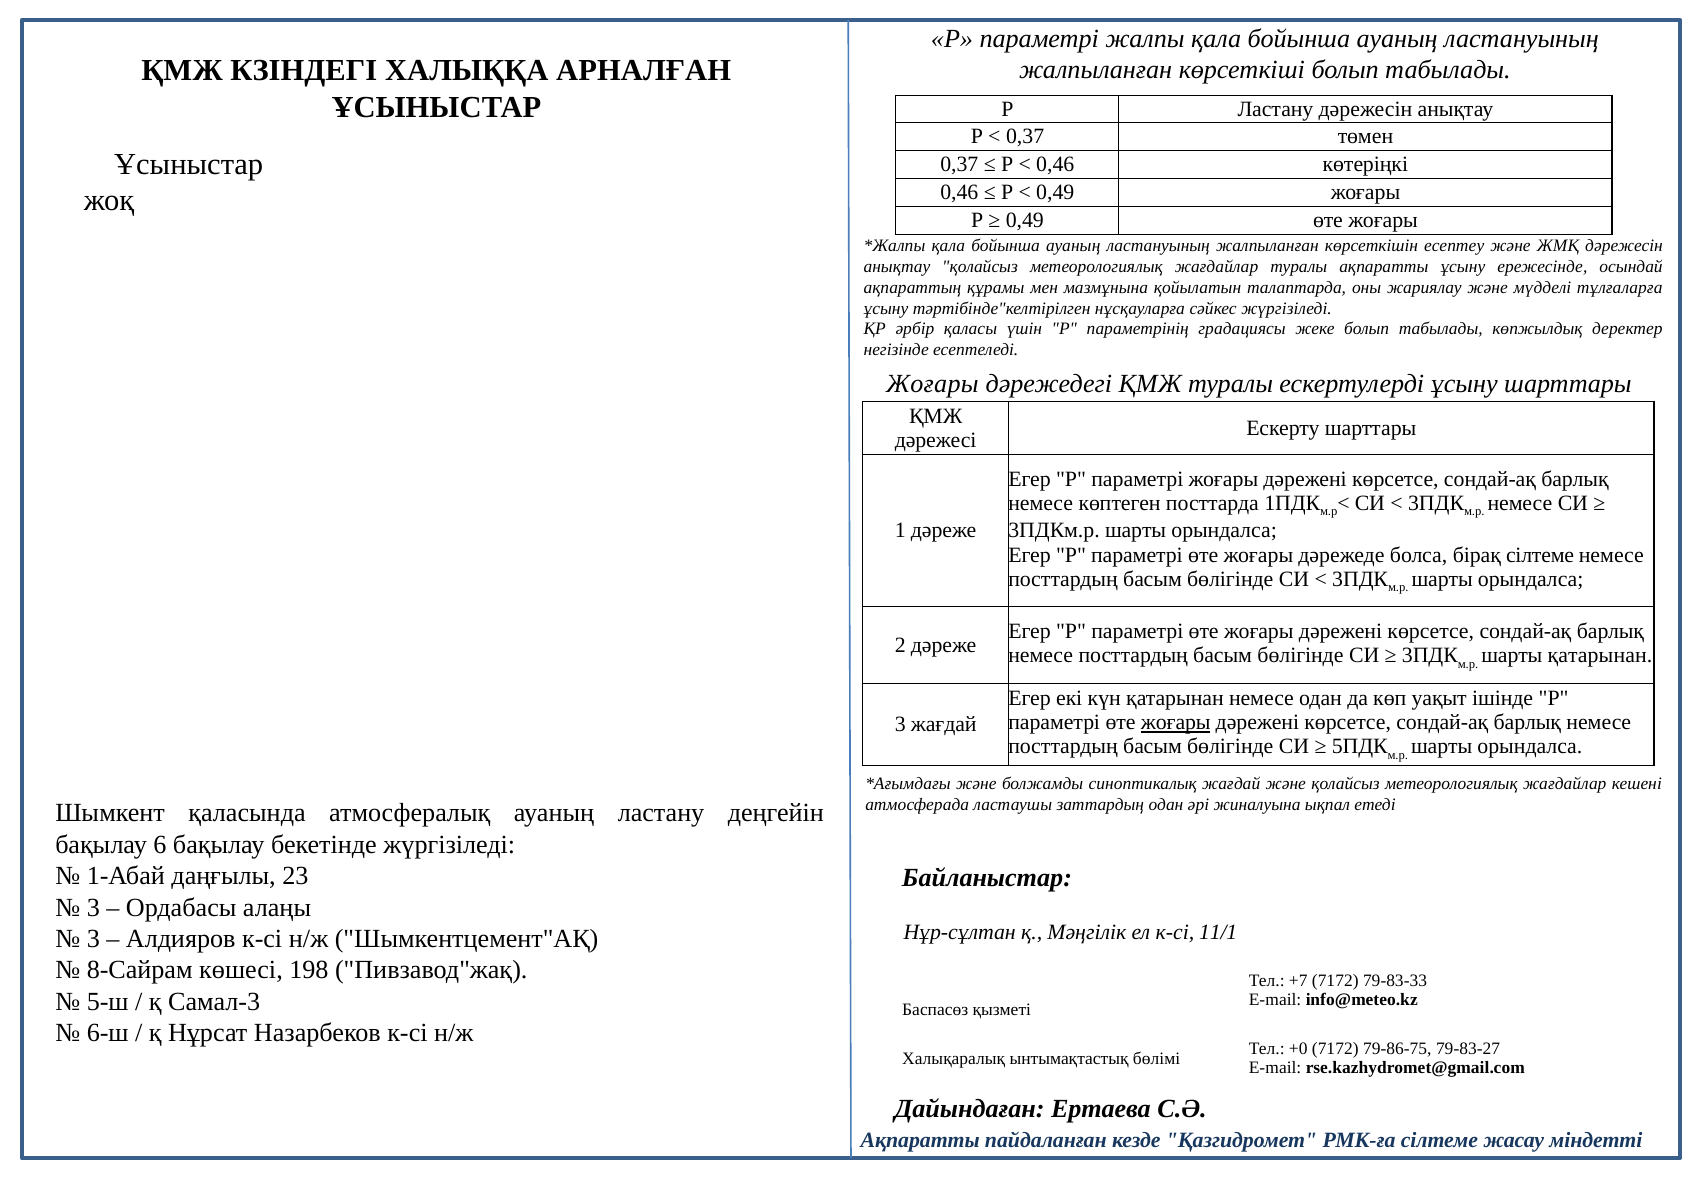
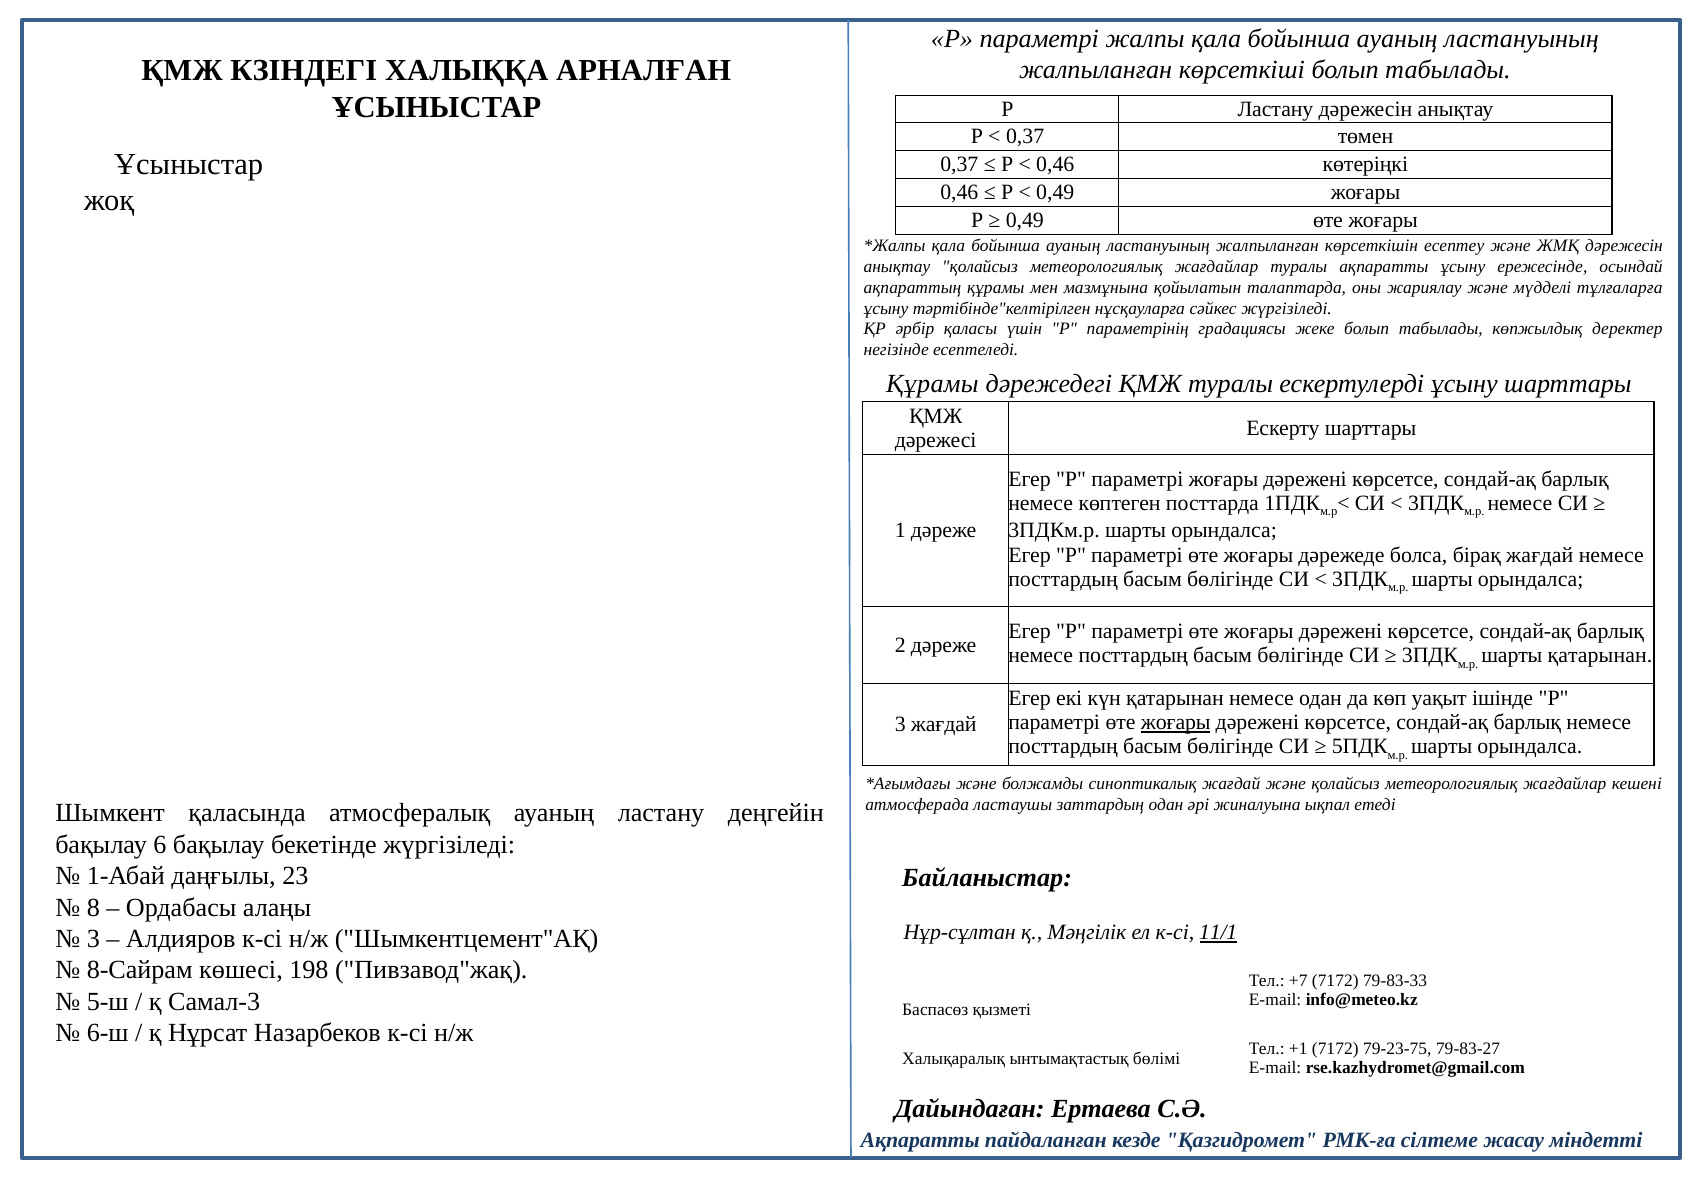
Жоғары: Жоғары -> Құрамы (932, 384)
бірақ сілтеме: сілтеме -> жағдай (1540, 555)
3: 3 -> 8 (93, 908)
11/1 underline: none -> present (1218, 933)
+0: +0 -> +1 (1298, 1049)
79-86-75: 79-86-75 -> 79-23-75 (1397, 1049)
